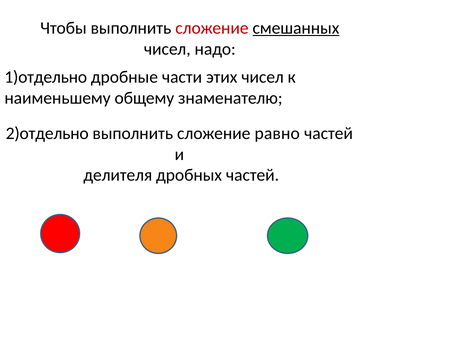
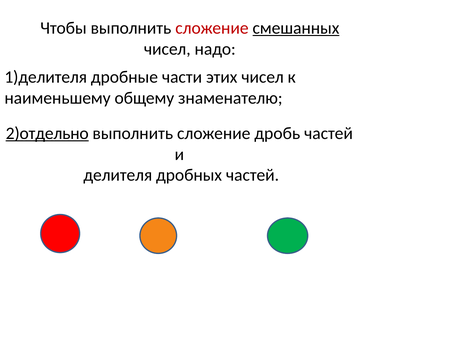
1)отдельно: 1)отдельно -> 1)делителя (46, 77)
2)отдельно underline: none -> present (47, 133)
равно: равно -> дробь (277, 133)
